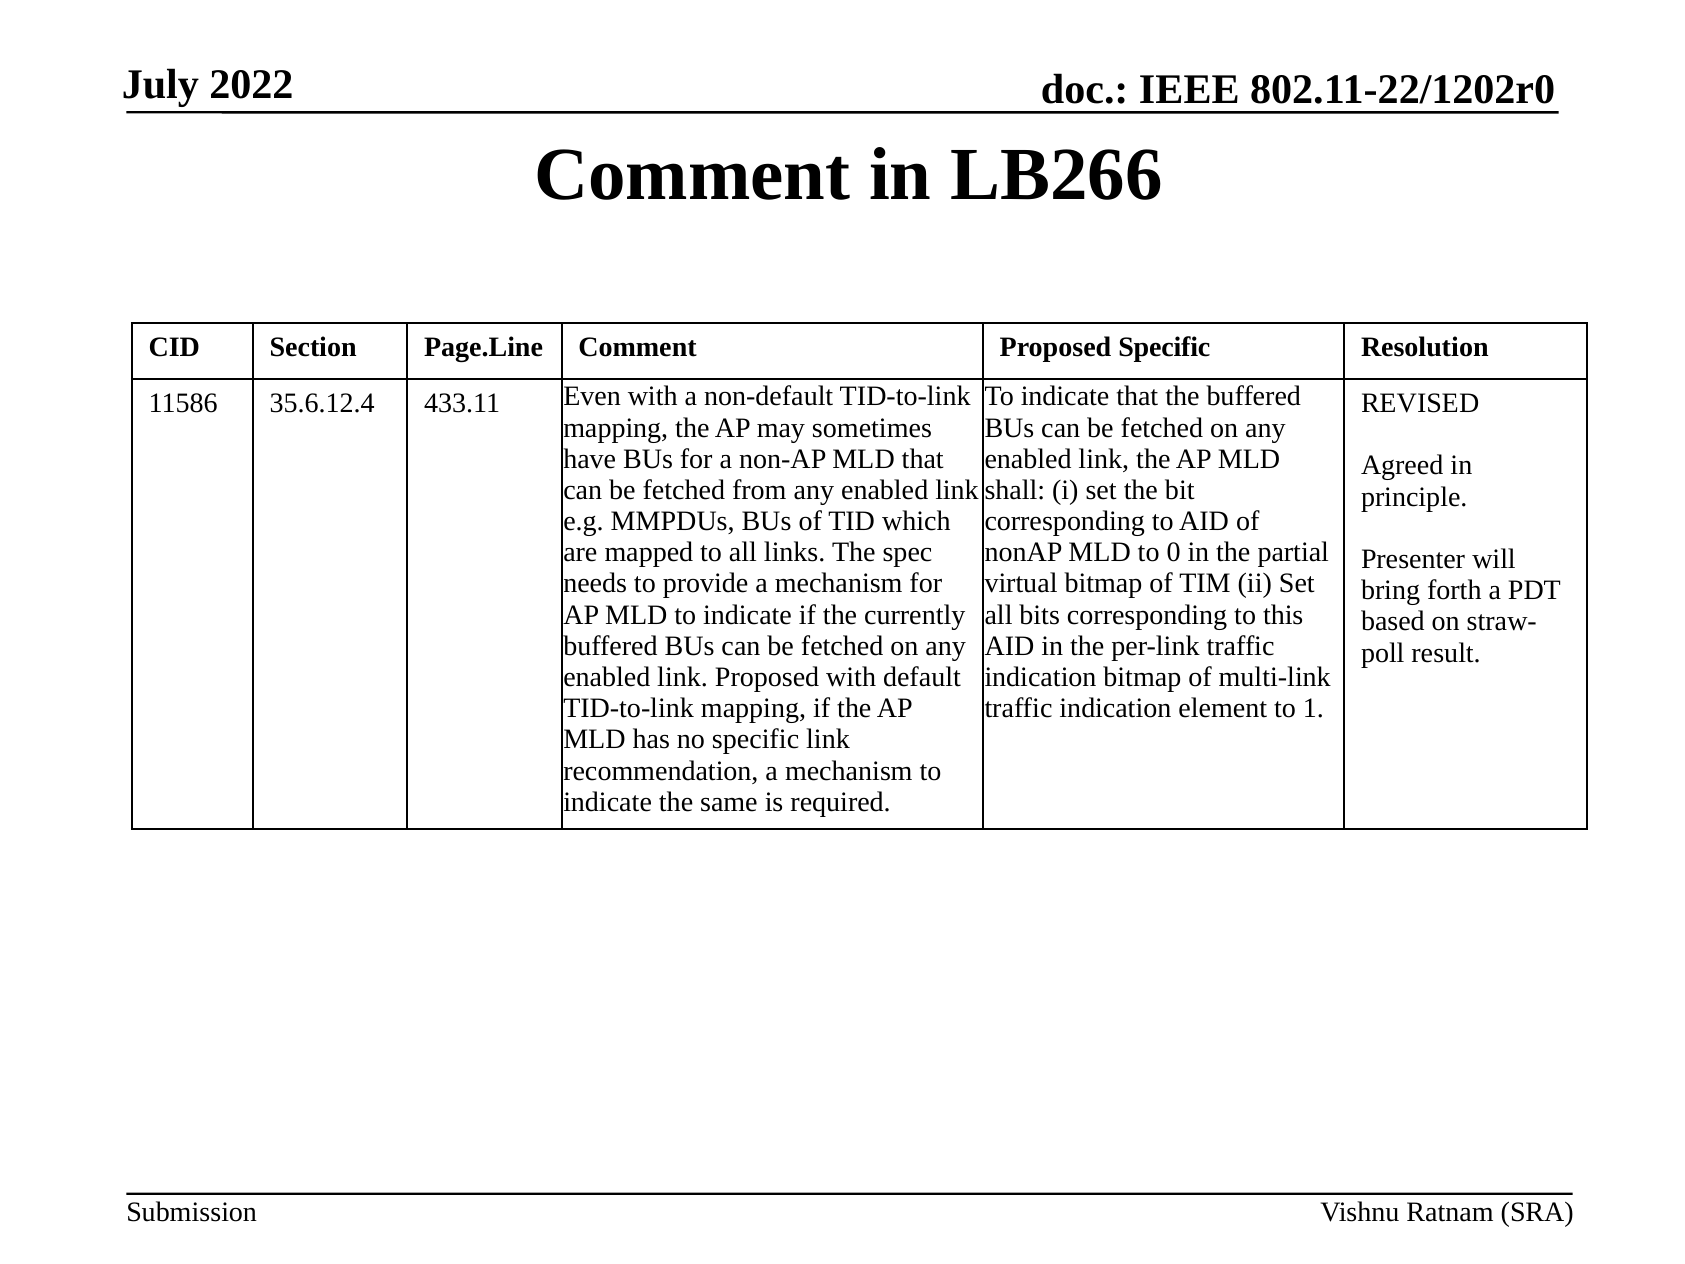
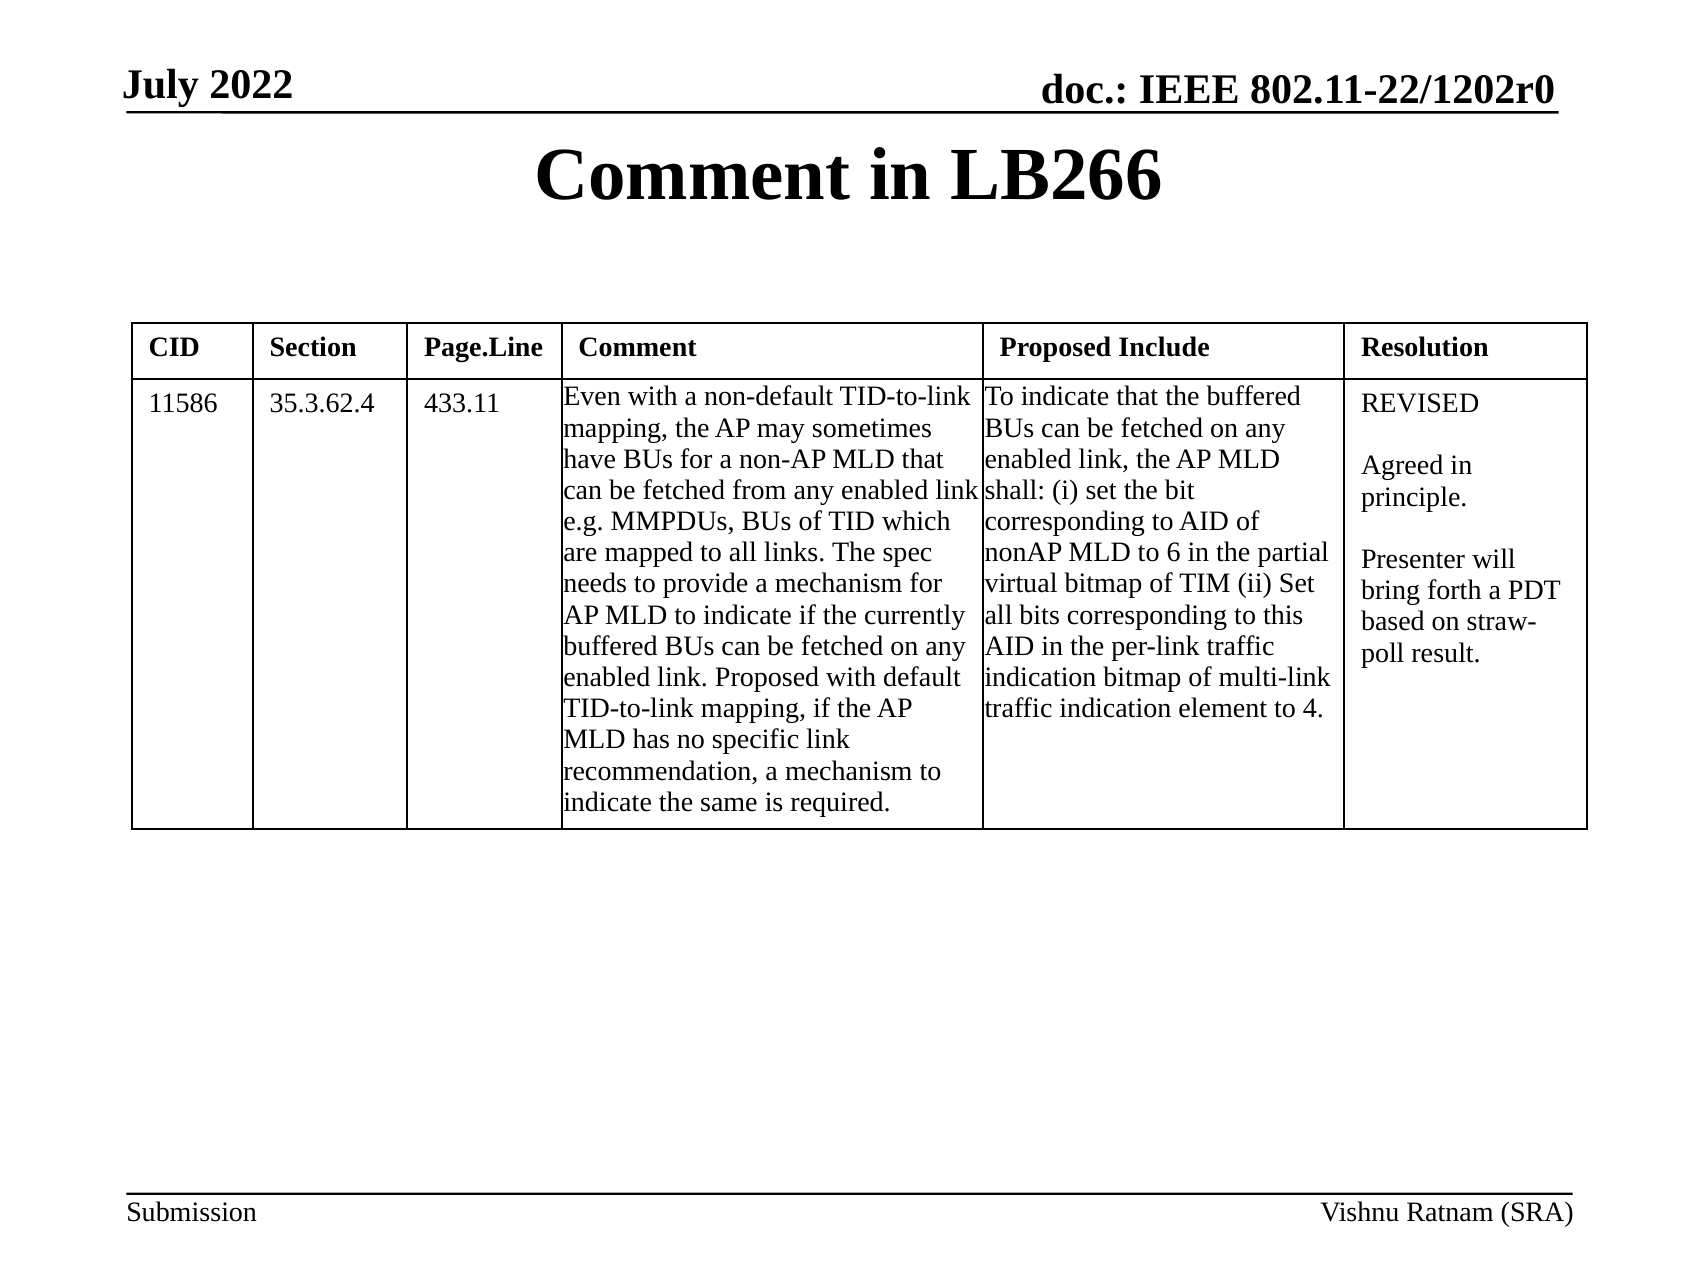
Proposed Specific: Specific -> Include (1164, 347)
35.6.12.4: 35.6.12.4 -> 35.3.62.4 (322, 403)
0: 0 -> 6 (1174, 552)
1: 1 -> 4 (1313, 708)
